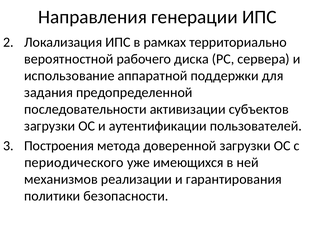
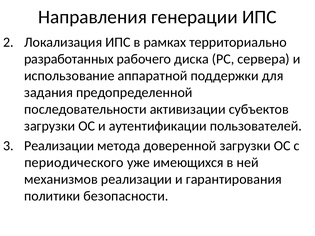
вероятностной: вероятностной -> разработанных (69, 59)
Построения: Построения -> Реализации (59, 146)
